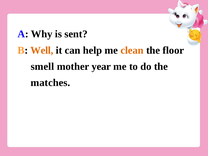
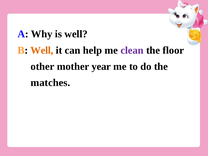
is sent: sent -> well (76, 34)
clean colour: orange -> purple (132, 50)
smell: smell -> other (42, 67)
